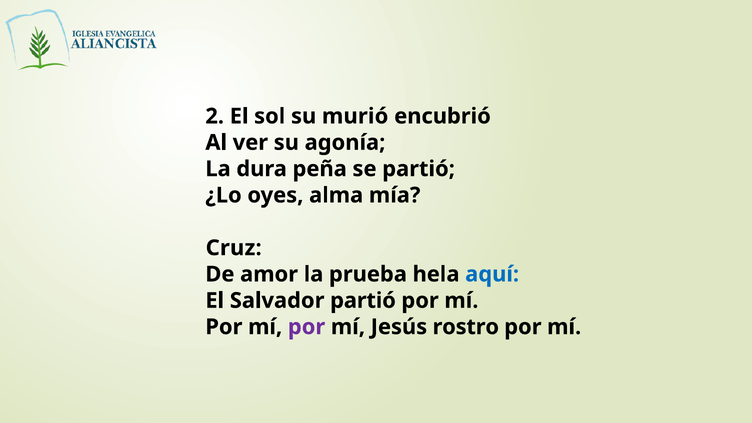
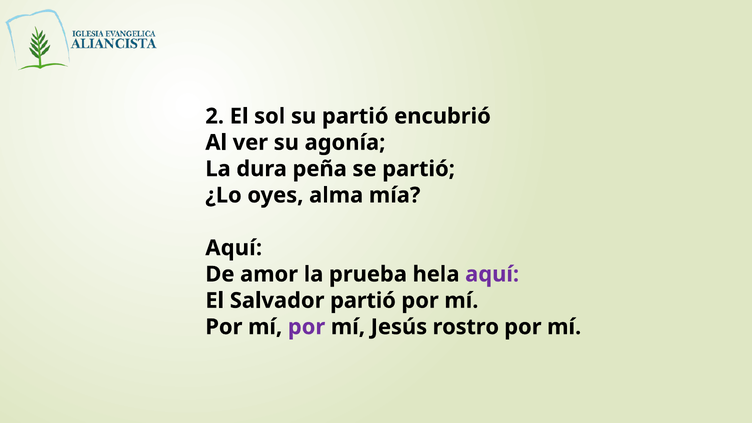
su murió: murió -> partió (355, 116)
Cruz: Cruz -> Aquí (234, 248)
aquí colour: blue -> purple (492, 274)
